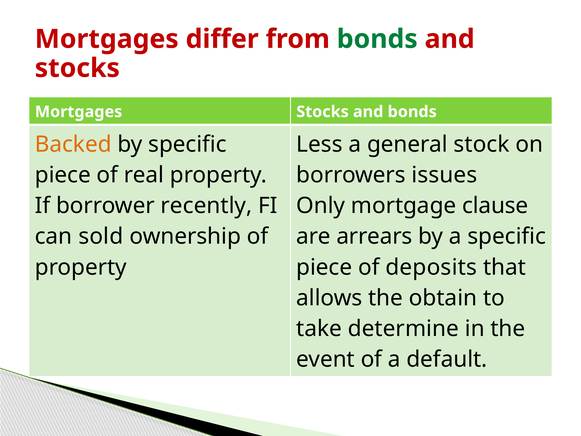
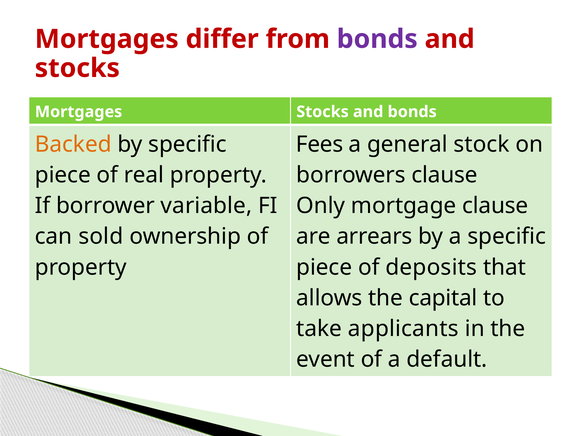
bonds colour: green -> purple (377, 39)
Less: Less -> Fees (320, 144)
borrowers issues: issues -> clause (445, 175)
recently: recently -> variable (206, 206)
obtain: obtain -> capital (443, 298)
determine: determine -> applicants (403, 328)
